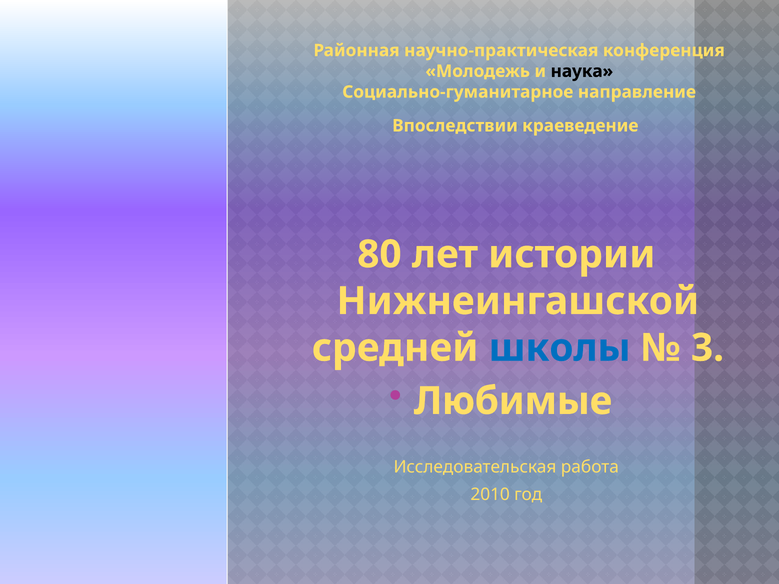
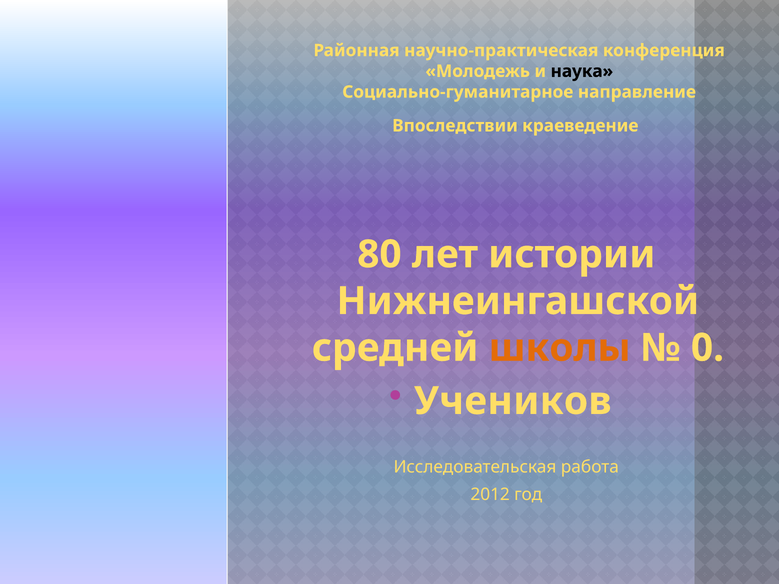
школы colour: blue -> orange (560, 348)
3: 3 -> 0 (707, 348)
Любимые: Любимые -> Учеников (513, 401)
2010: 2010 -> 2012 (490, 495)
